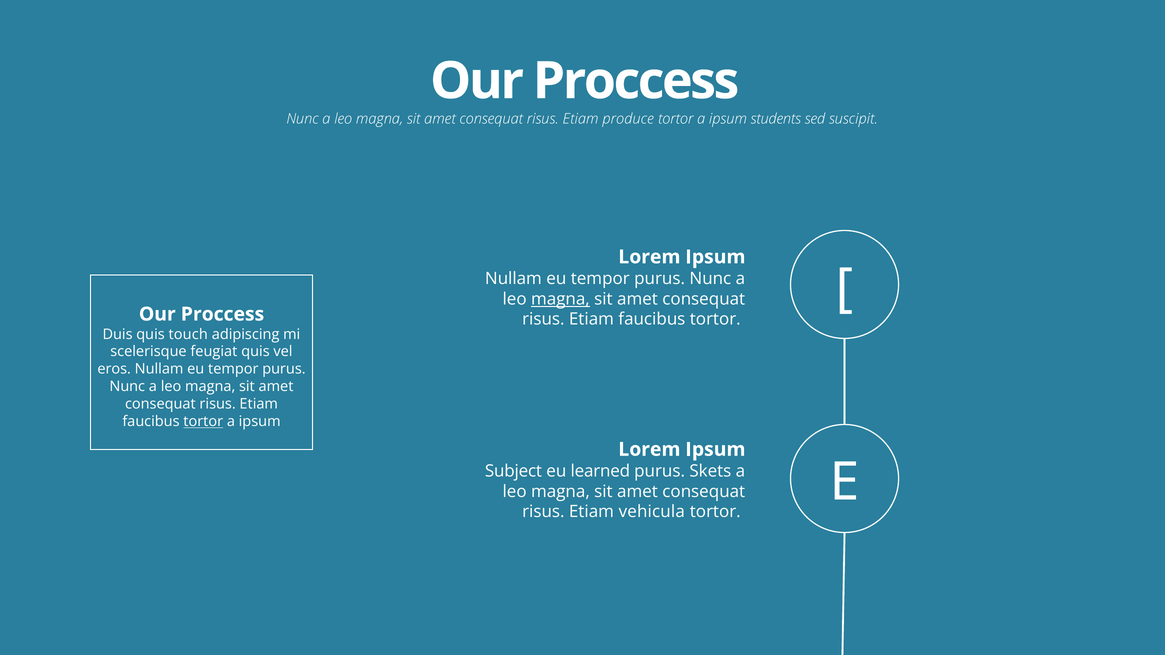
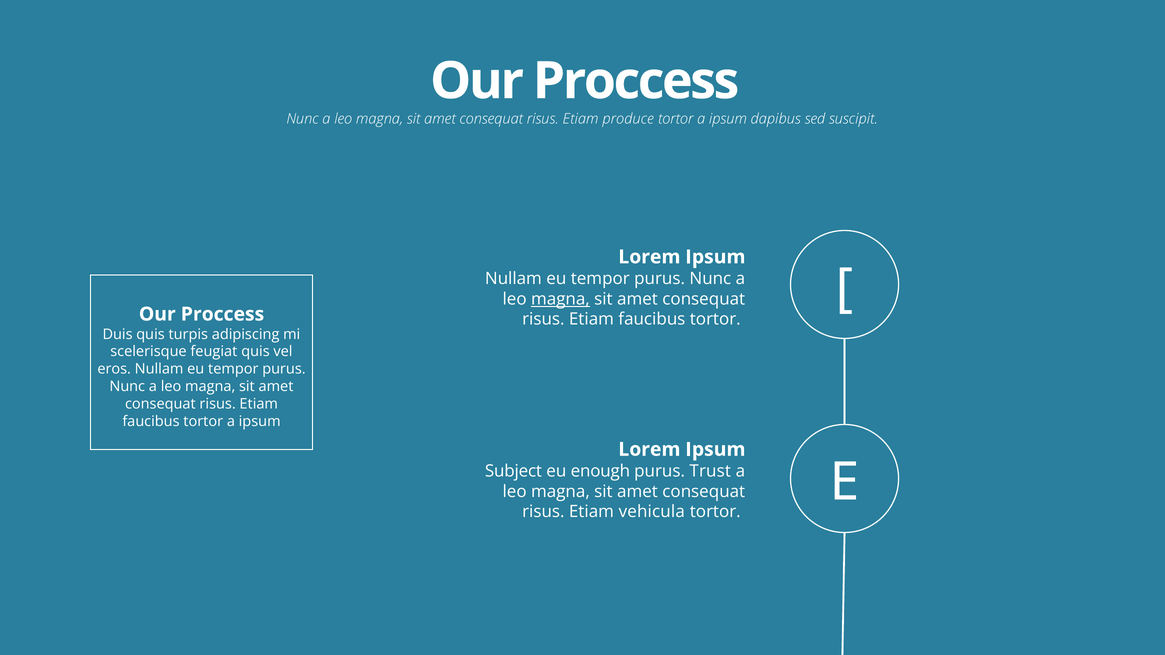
students: students -> dapibus (776, 119)
touch: touch -> turpis (188, 334)
tortor underline: present -> none (203, 422)
learned: learned -> enough (600, 471)
Skets: Skets -> Trust (710, 471)
